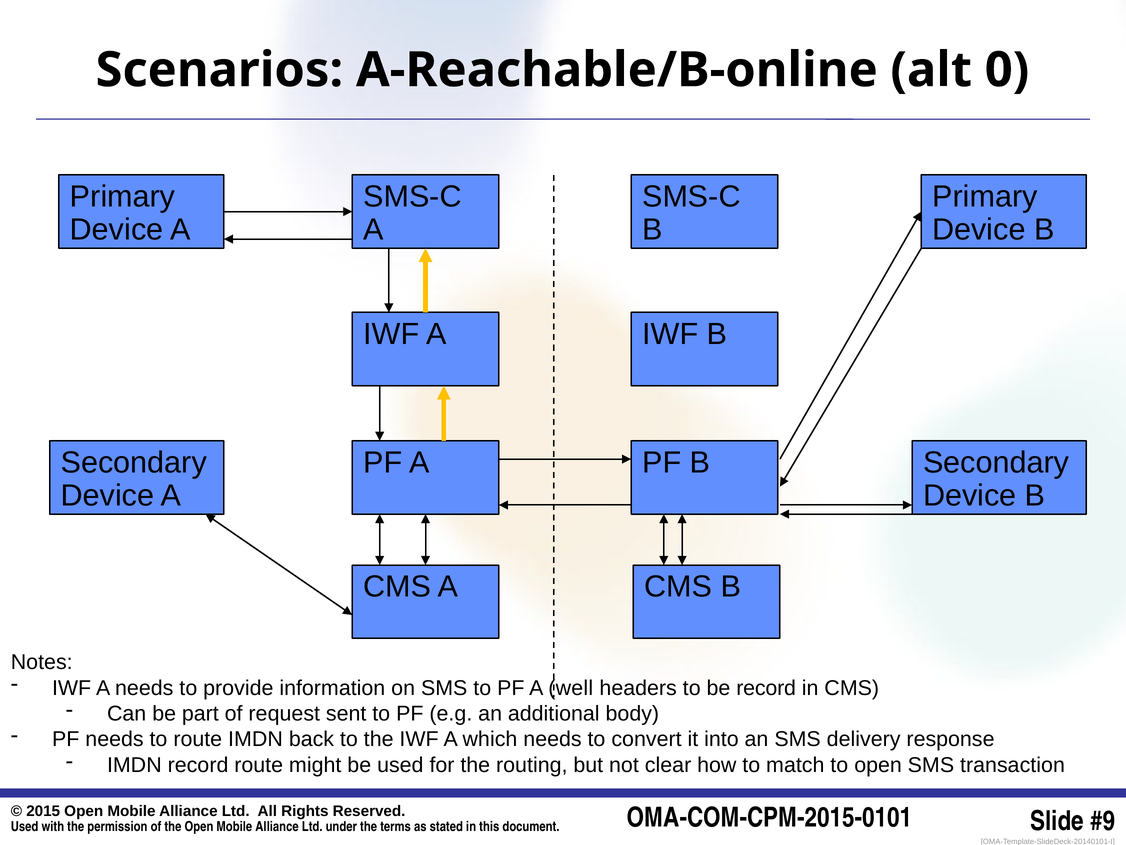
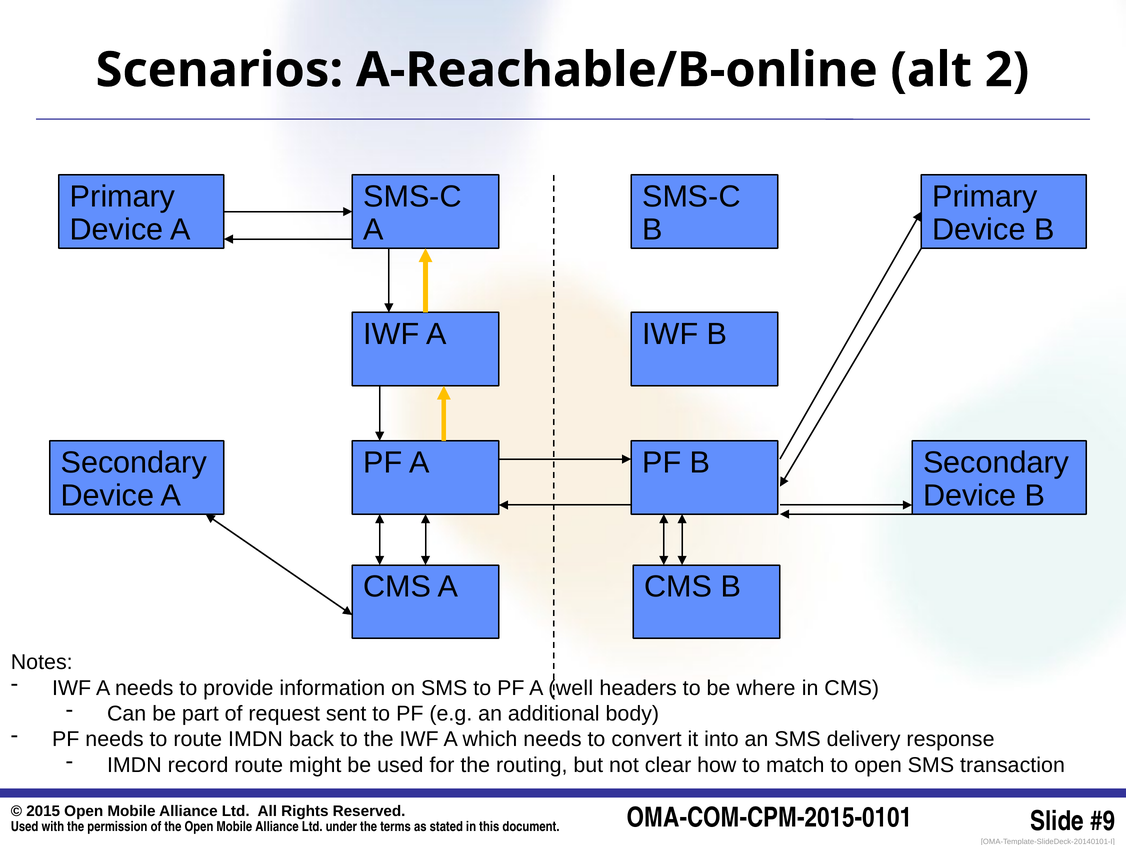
0: 0 -> 2 (1007, 70)
be record: record -> where (766, 688)
